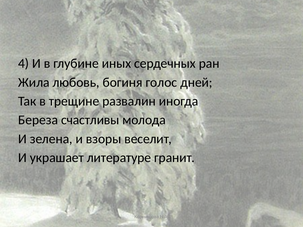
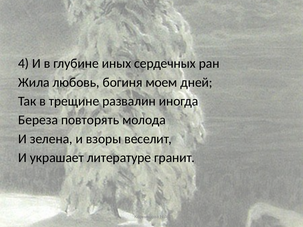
голос: голос -> моем (161, 82)
счастливы: счастливы -> повторять (90, 120)
